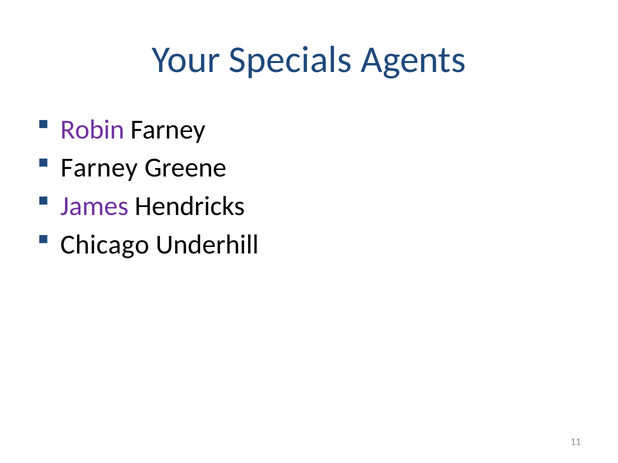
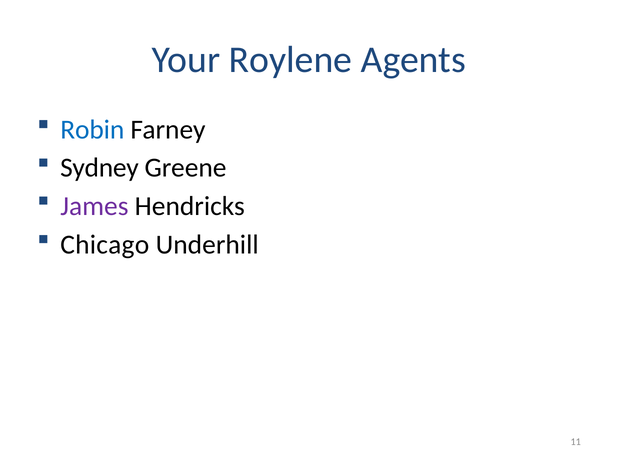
Specials: Specials -> Roylene (290, 60)
Robin colour: purple -> blue (92, 130)
Farney: Farney -> Sydney (99, 168)
